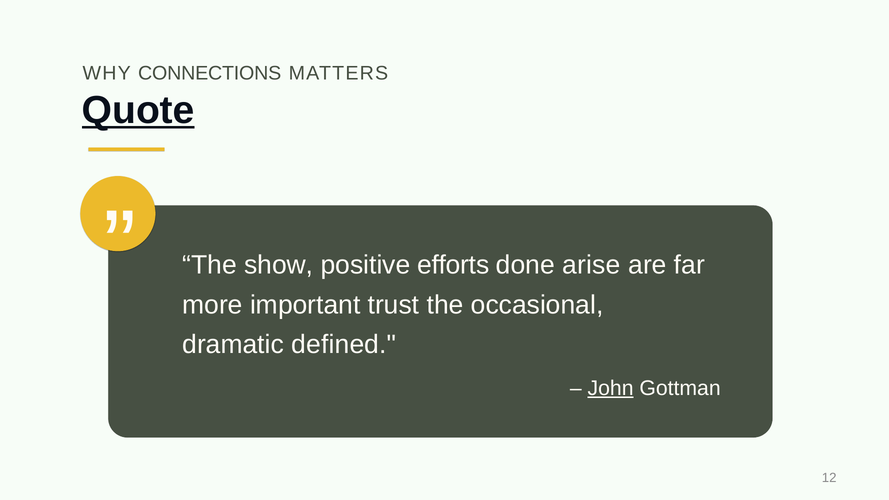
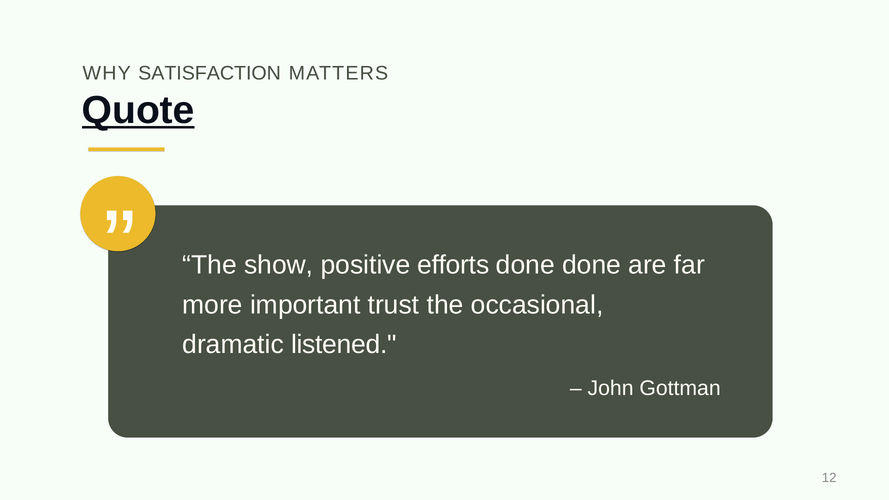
CONNECTIONS: CONNECTIONS -> SATISFACTION (210, 73)
done arise: arise -> done (592, 265)
defined: defined -> listened (344, 345)
John underline: present -> none (611, 388)
